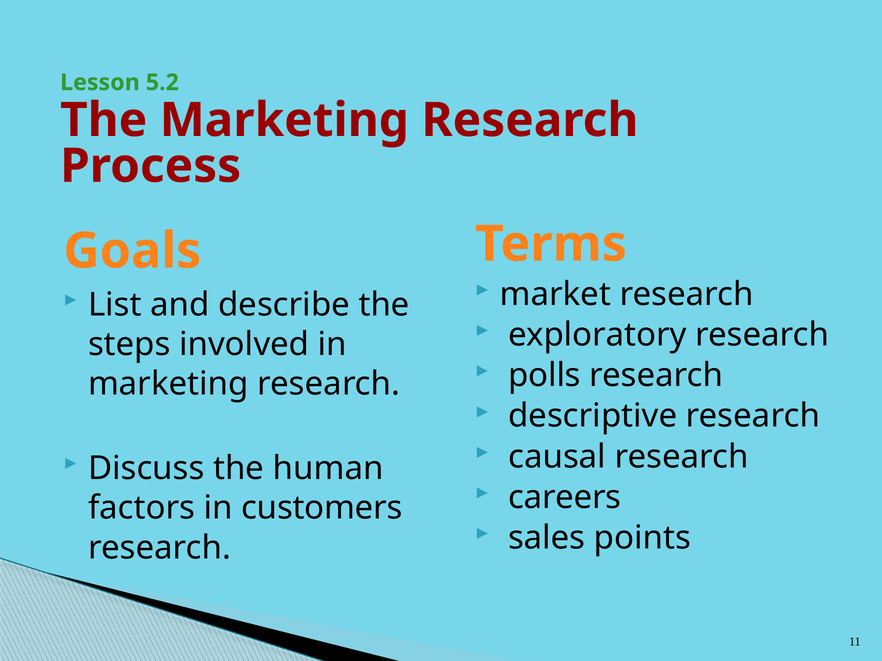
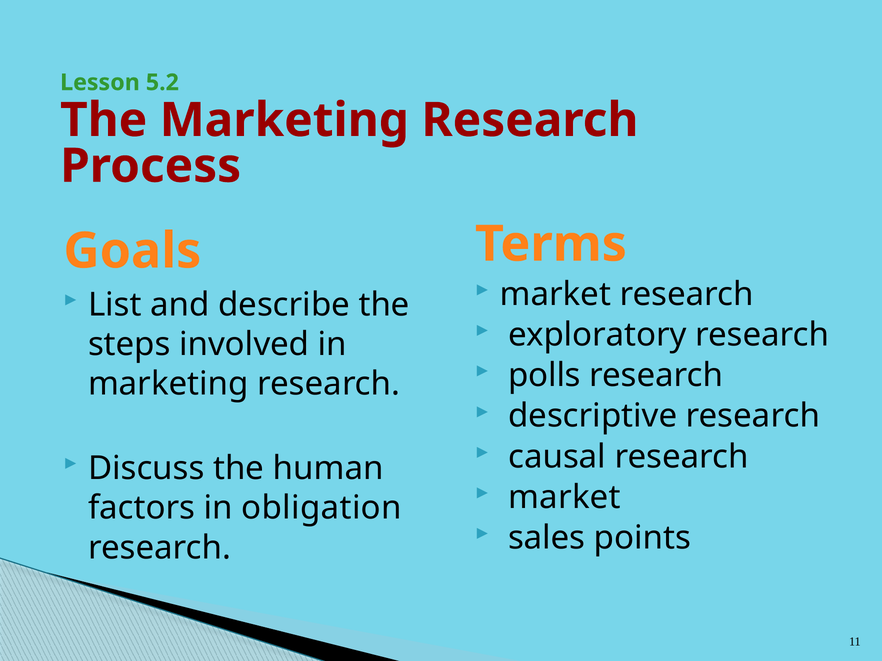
careers: careers -> market (564, 498)
customers: customers -> obligation (322, 508)
